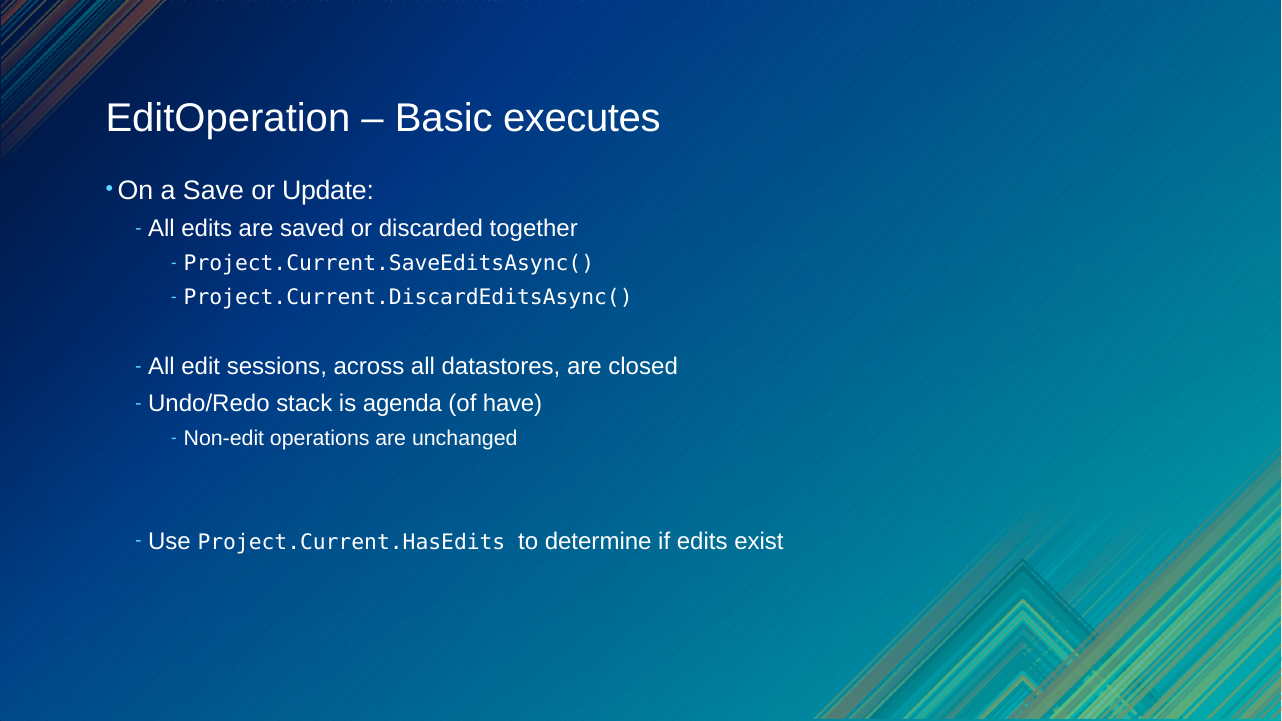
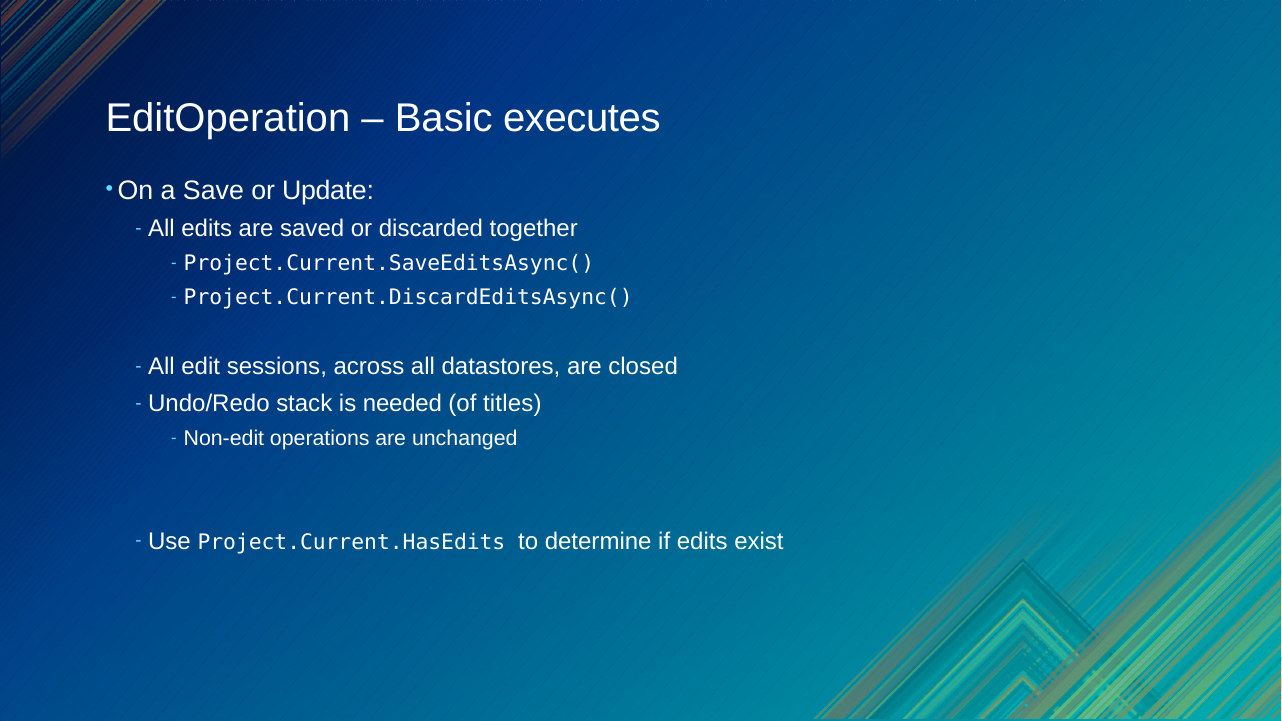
agenda: agenda -> needed (402, 403)
have: have -> titles (512, 403)
